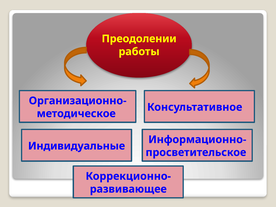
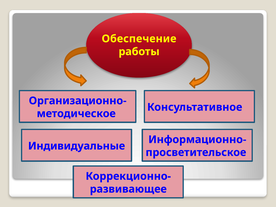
Преодолении: Преодолении -> Обеспечение (139, 39)
